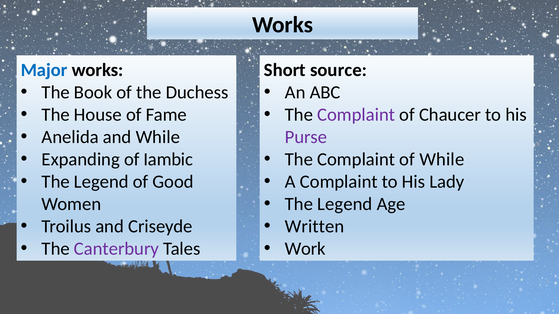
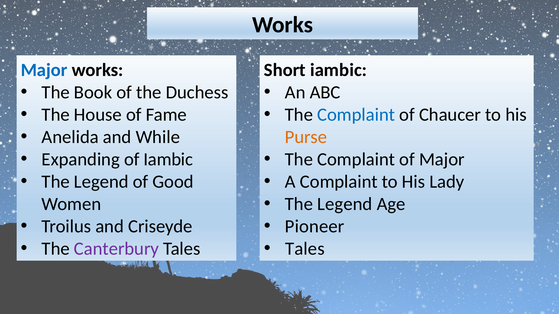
Short source: source -> iambic (339, 70)
Complaint colour: purple -> blue (356, 115)
Purse colour: purple -> orange (306, 137)
of While: While -> Major (442, 160)
Written: Written -> Pioneer (315, 227)
Work: Work -> Tales (305, 249)
